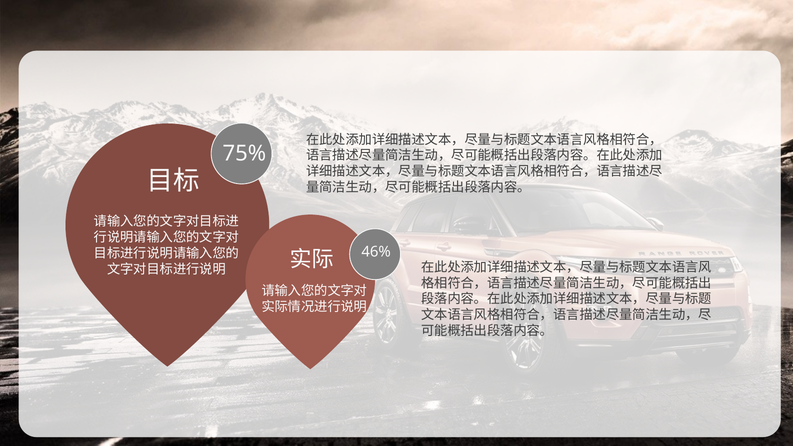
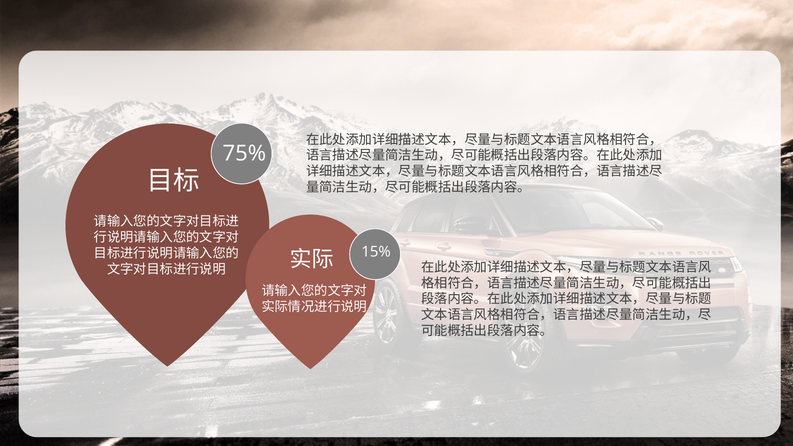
46%: 46% -> 15% (376, 252)
